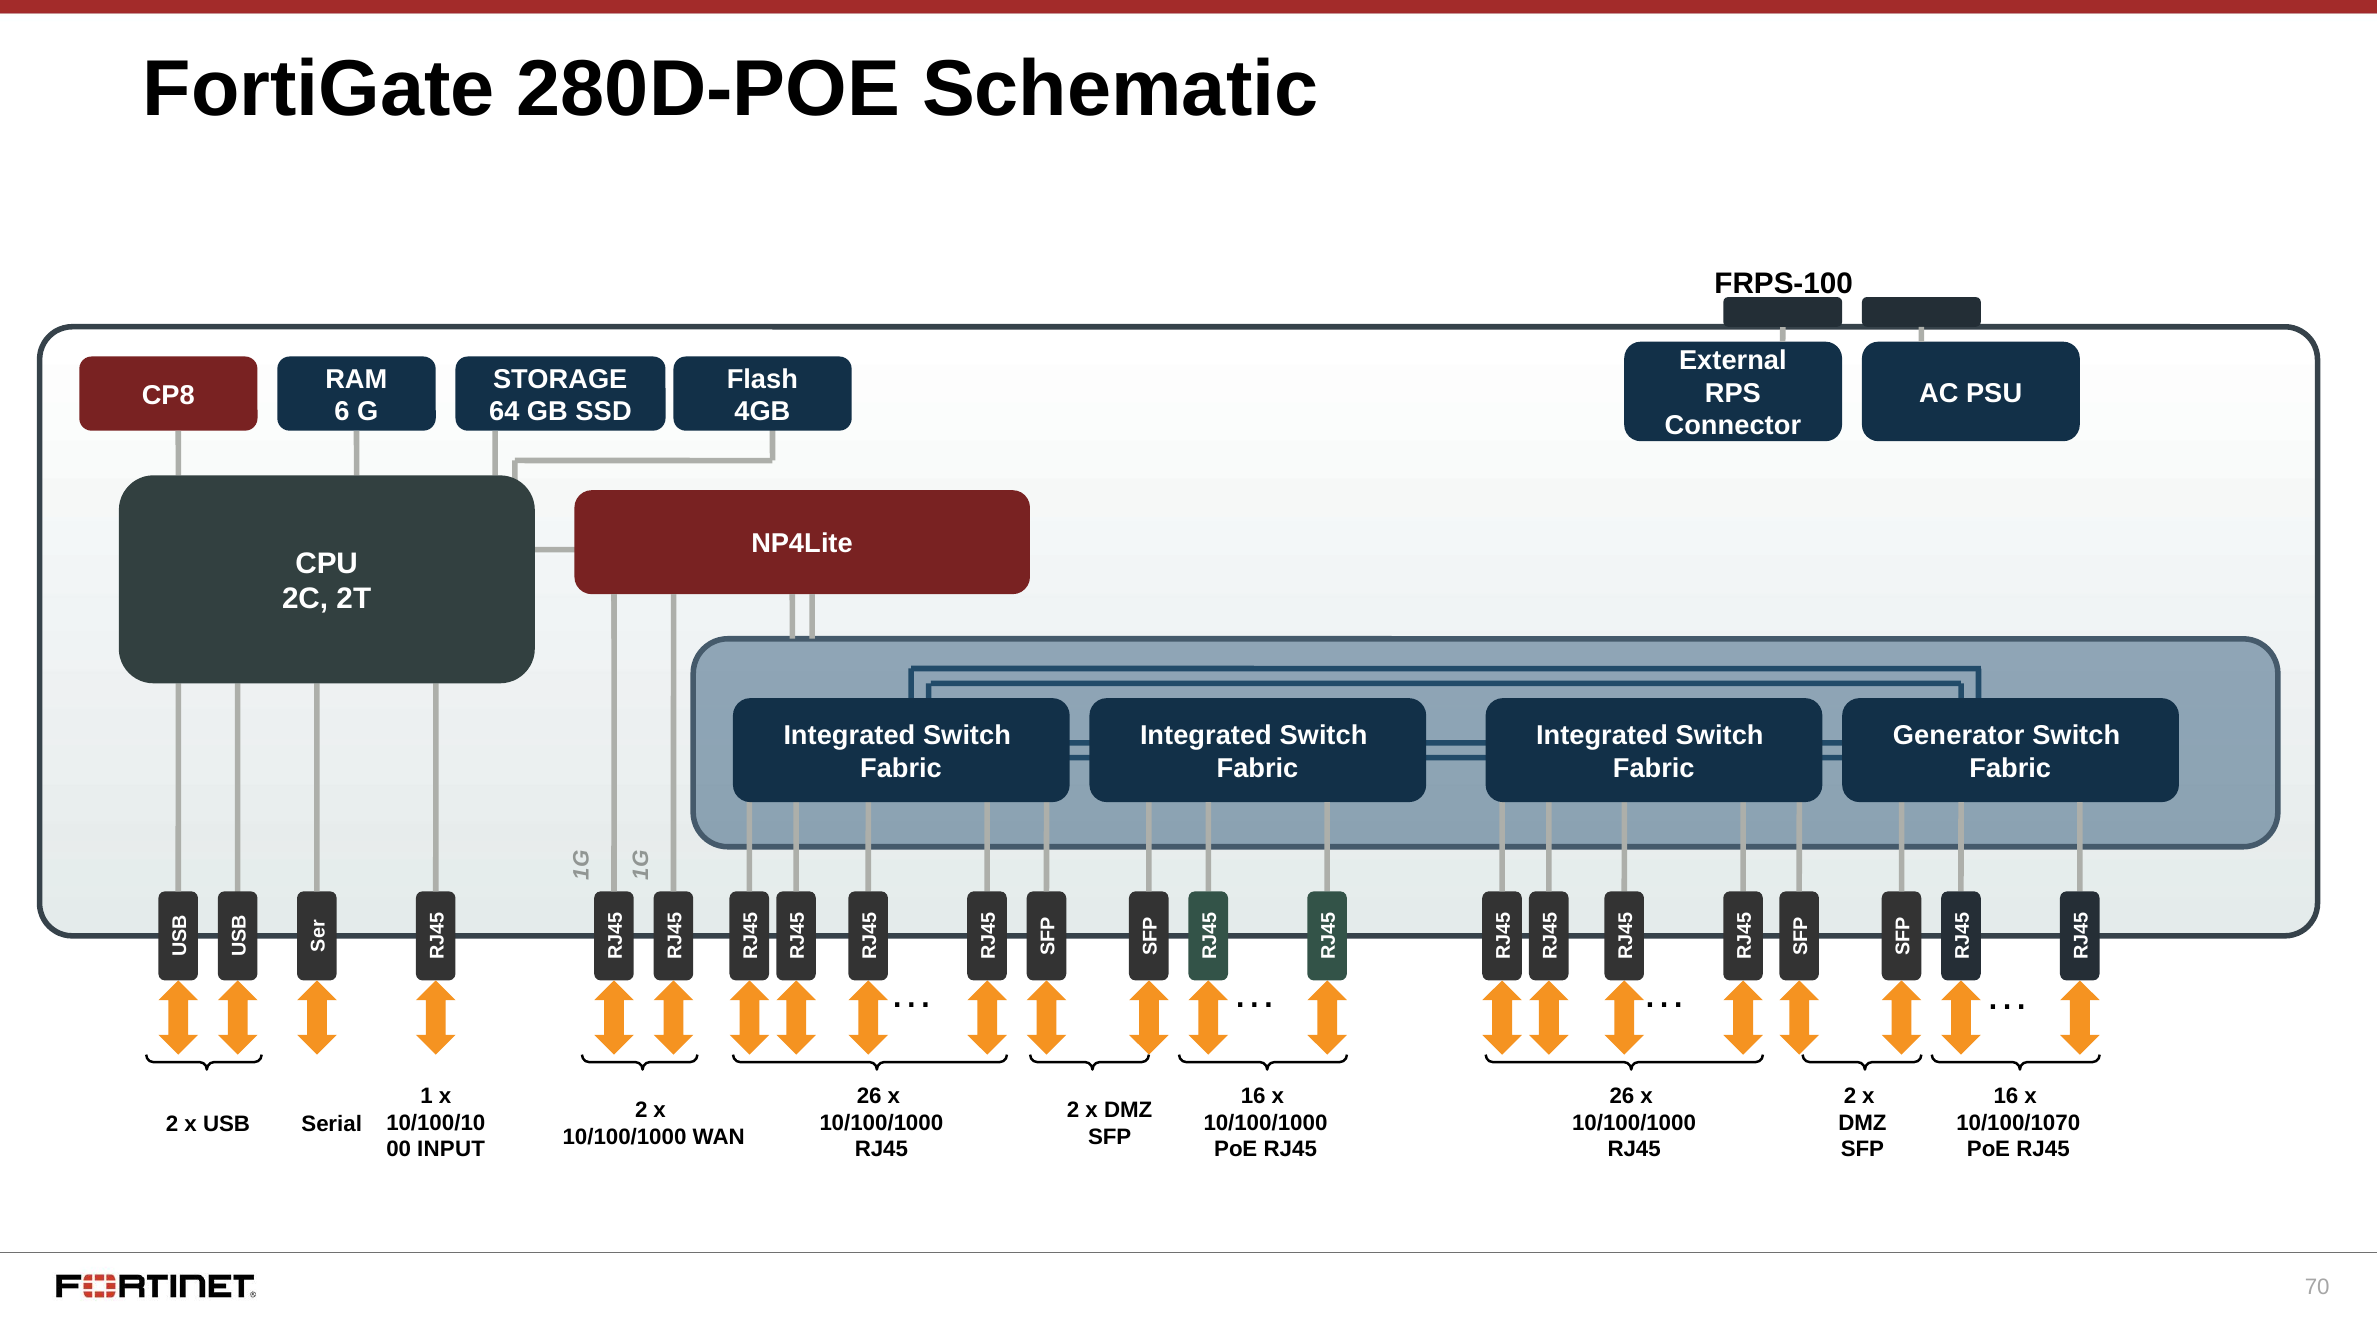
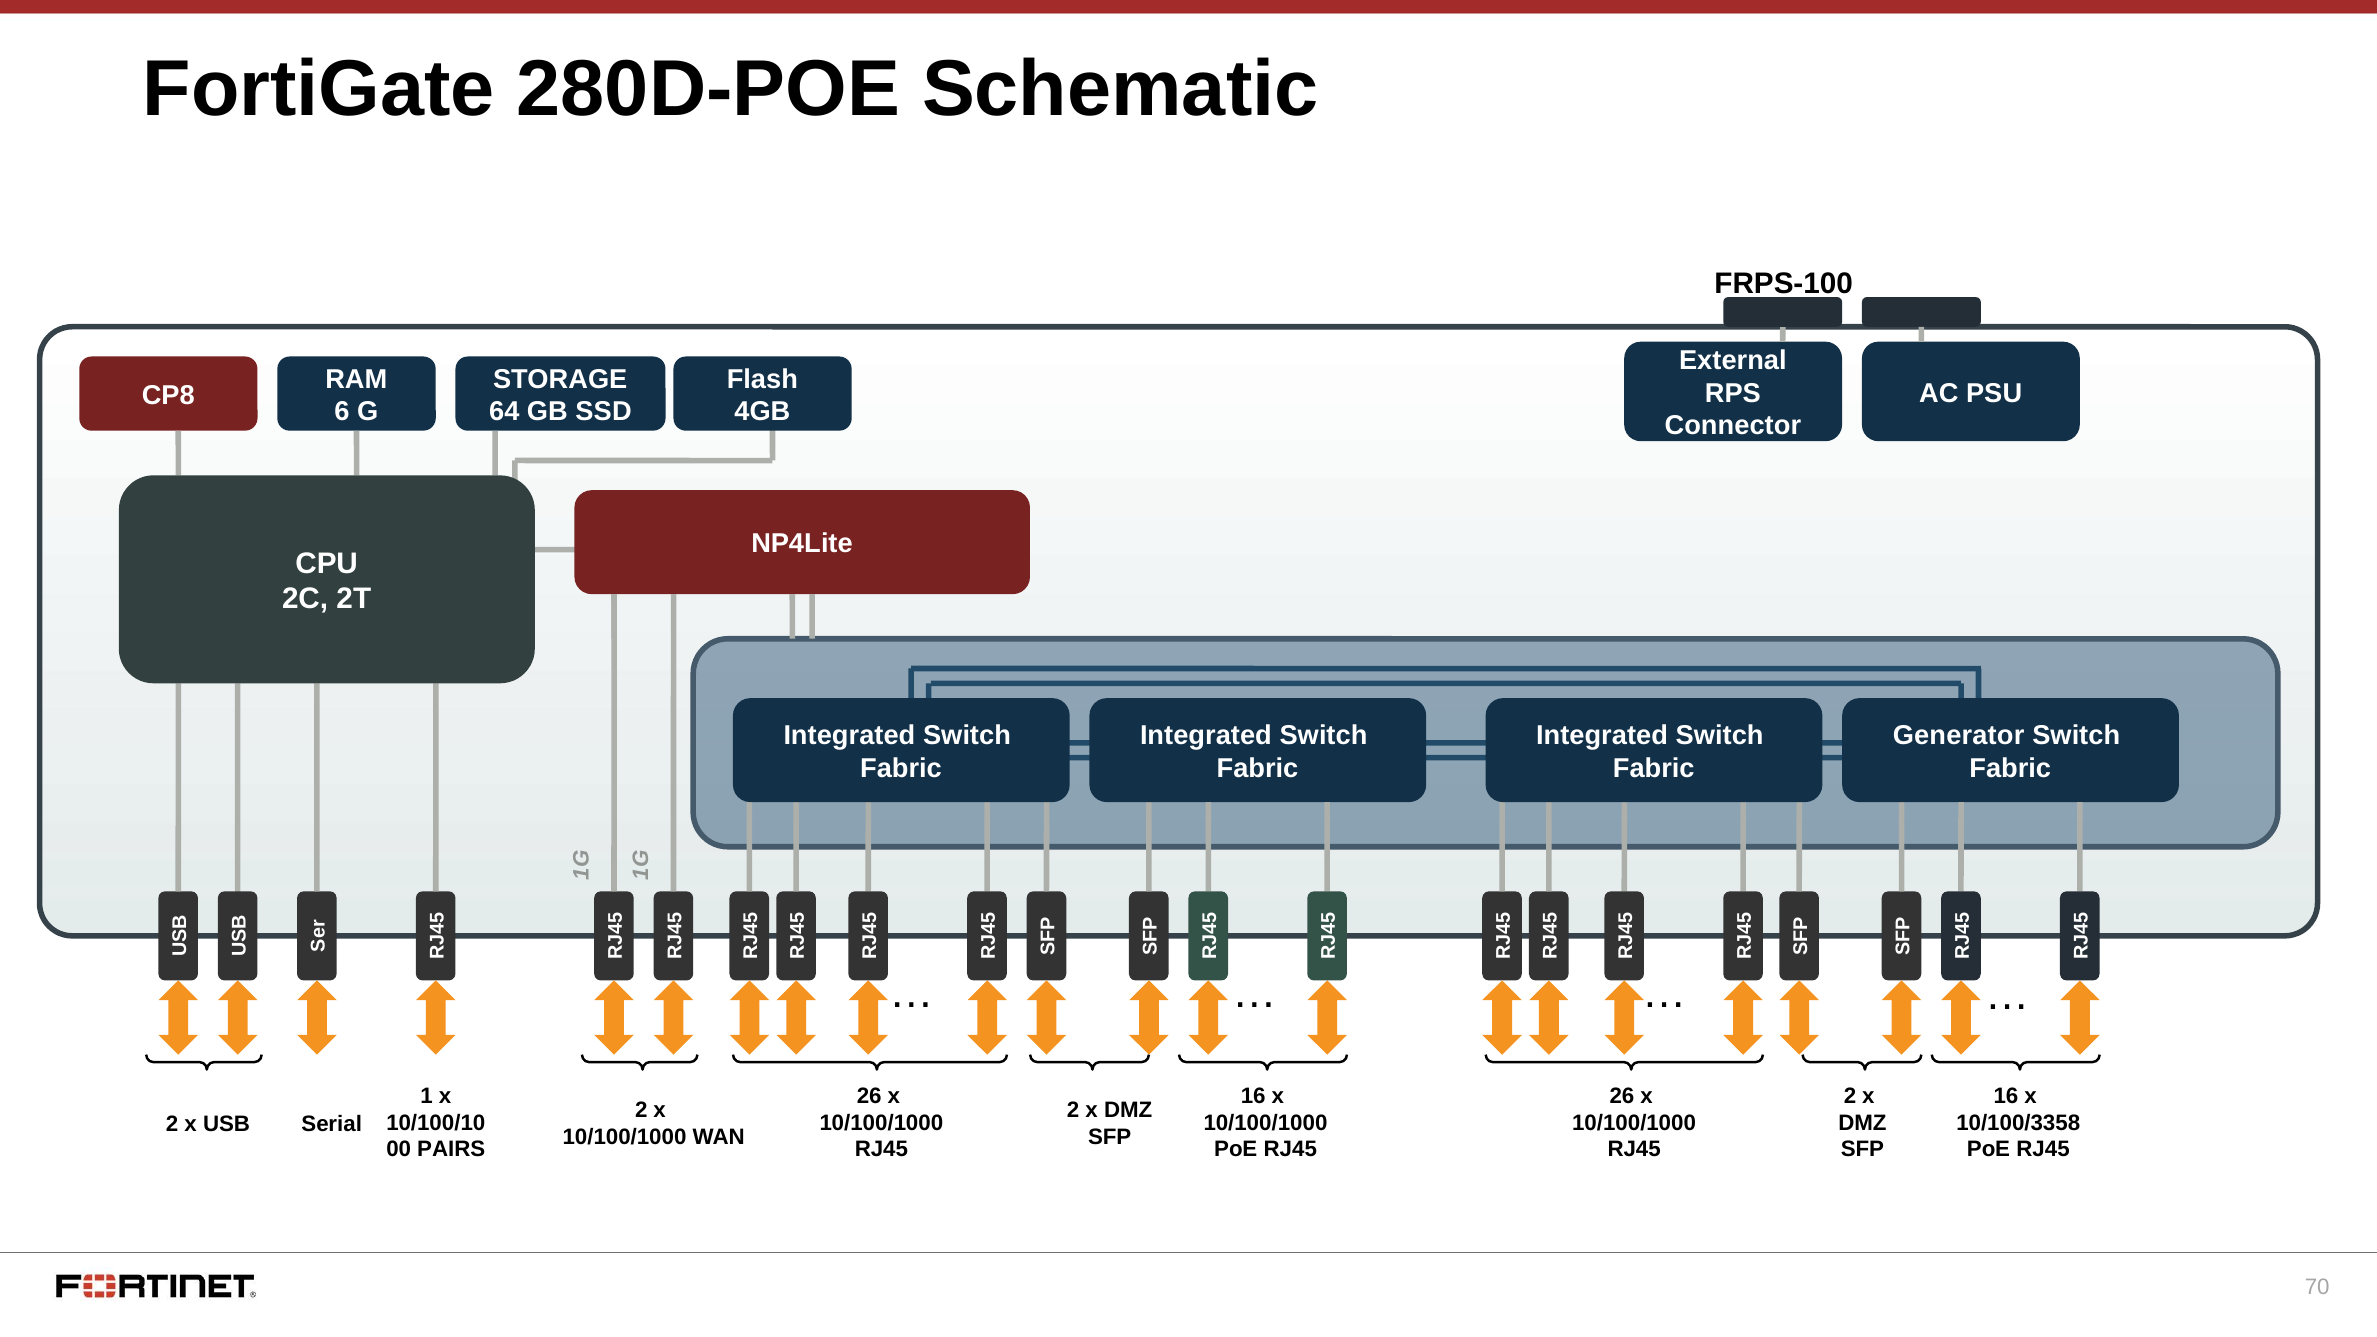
10/100/1070: 10/100/1070 -> 10/100/3358 (2018, 1123)
INPUT: INPUT -> PAIRS (451, 1150)
